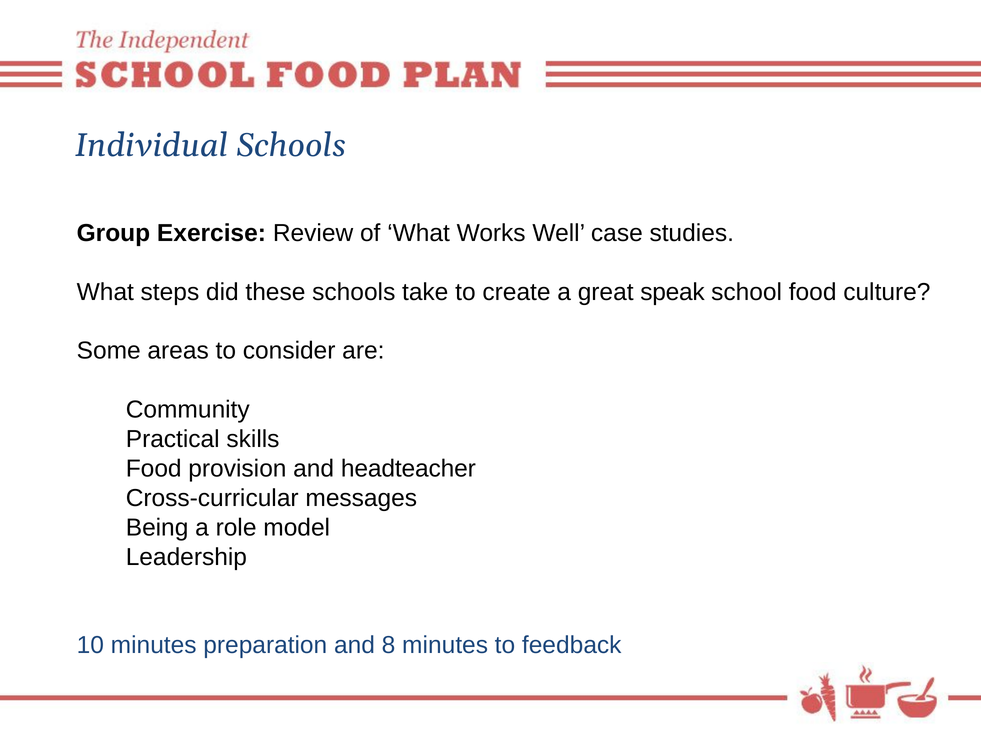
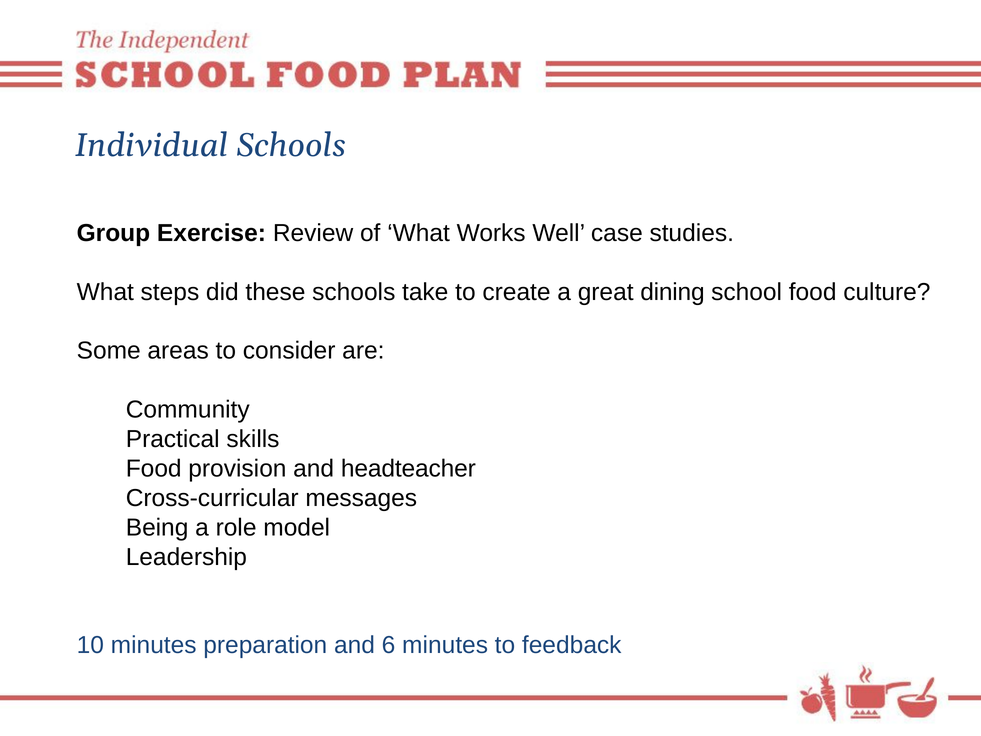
speak: speak -> dining (672, 292)
8: 8 -> 6 (389, 645)
